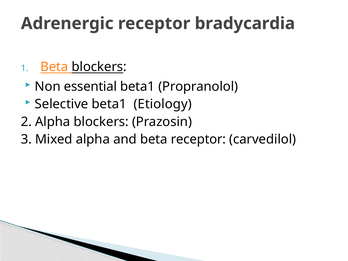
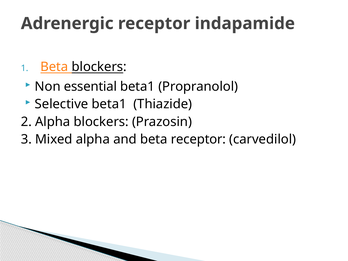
bradycardia: bradycardia -> indapamide (245, 23)
Etiology: Etiology -> Thiazide (163, 104)
